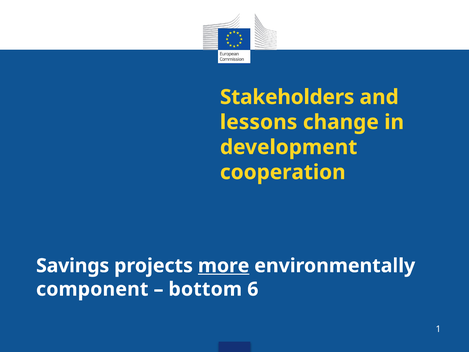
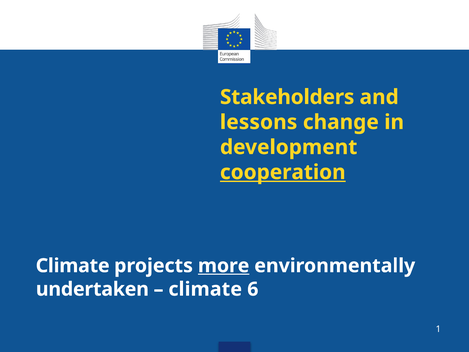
cooperation underline: none -> present (283, 172)
Savings: Savings -> Climate (73, 266)
component: component -> undertaken (92, 289)
bottom: bottom -> climate (205, 289)
